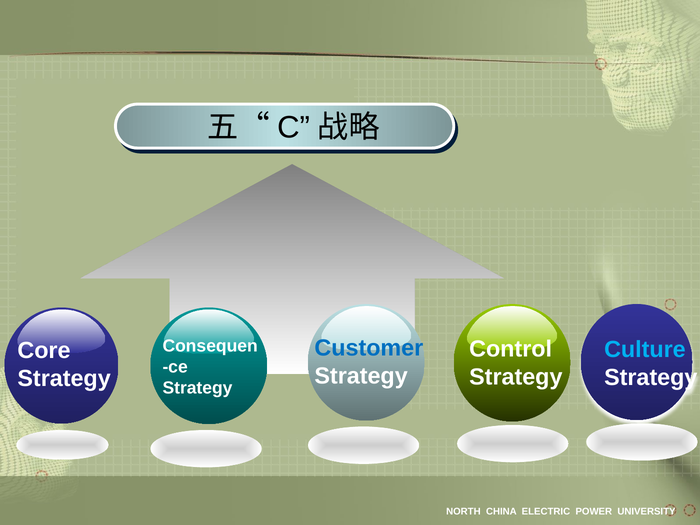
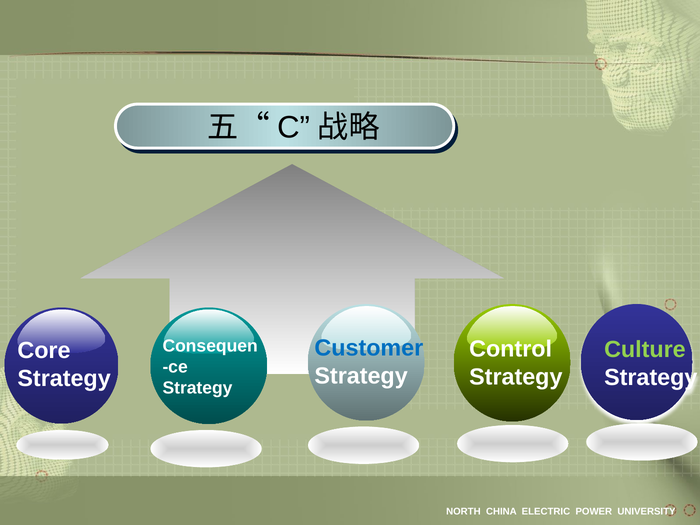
Culture colour: light blue -> light green (645, 350)
